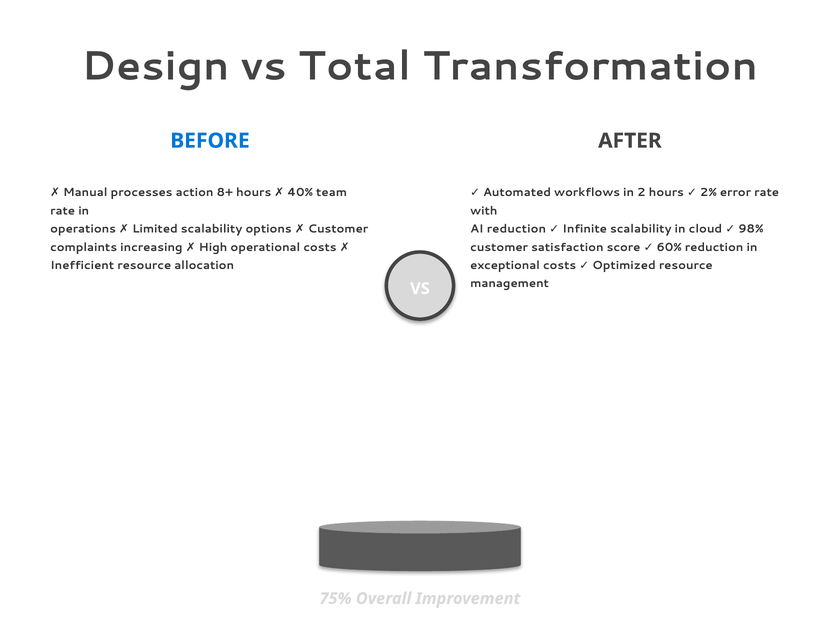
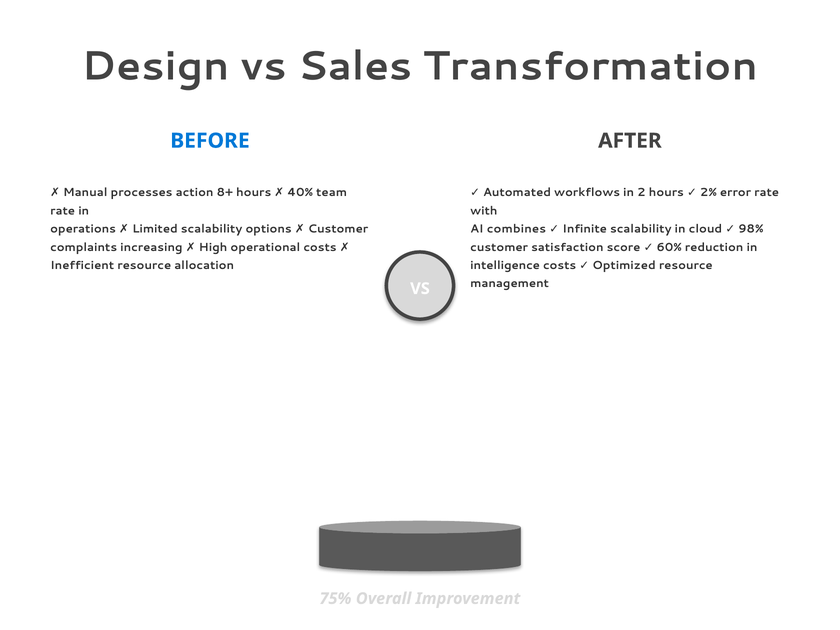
Total: Total -> Sales (355, 66)
AI reduction: reduction -> combines (516, 229)
exceptional: exceptional -> intelligence (505, 265)
